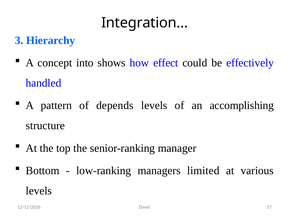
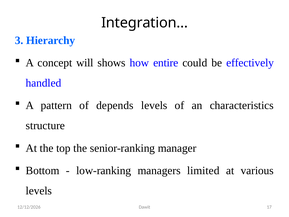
into: into -> will (85, 63)
effect: effect -> entire (166, 63)
accomplishing: accomplishing -> characteristics (242, 105)
